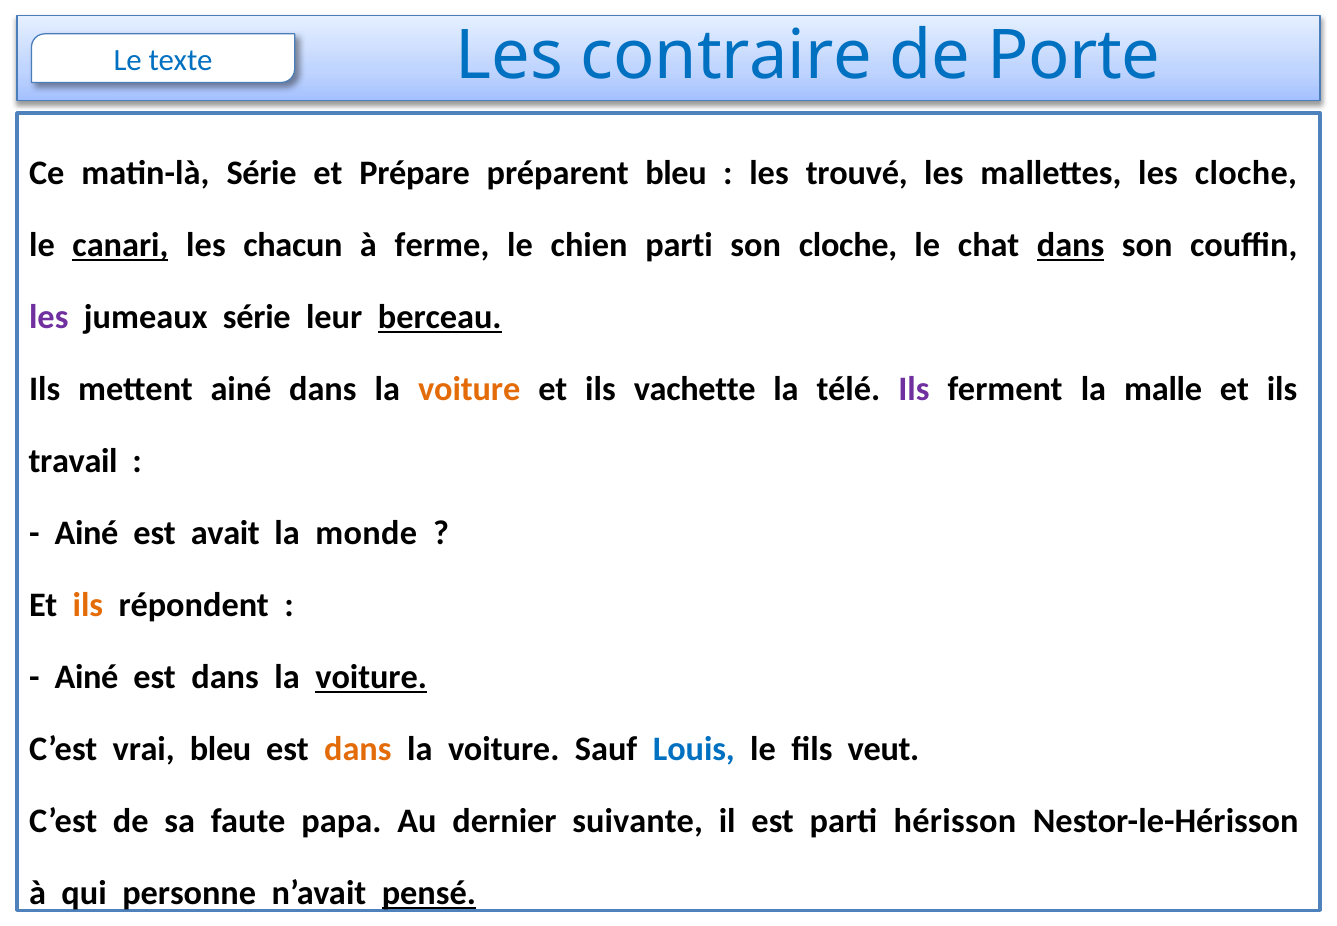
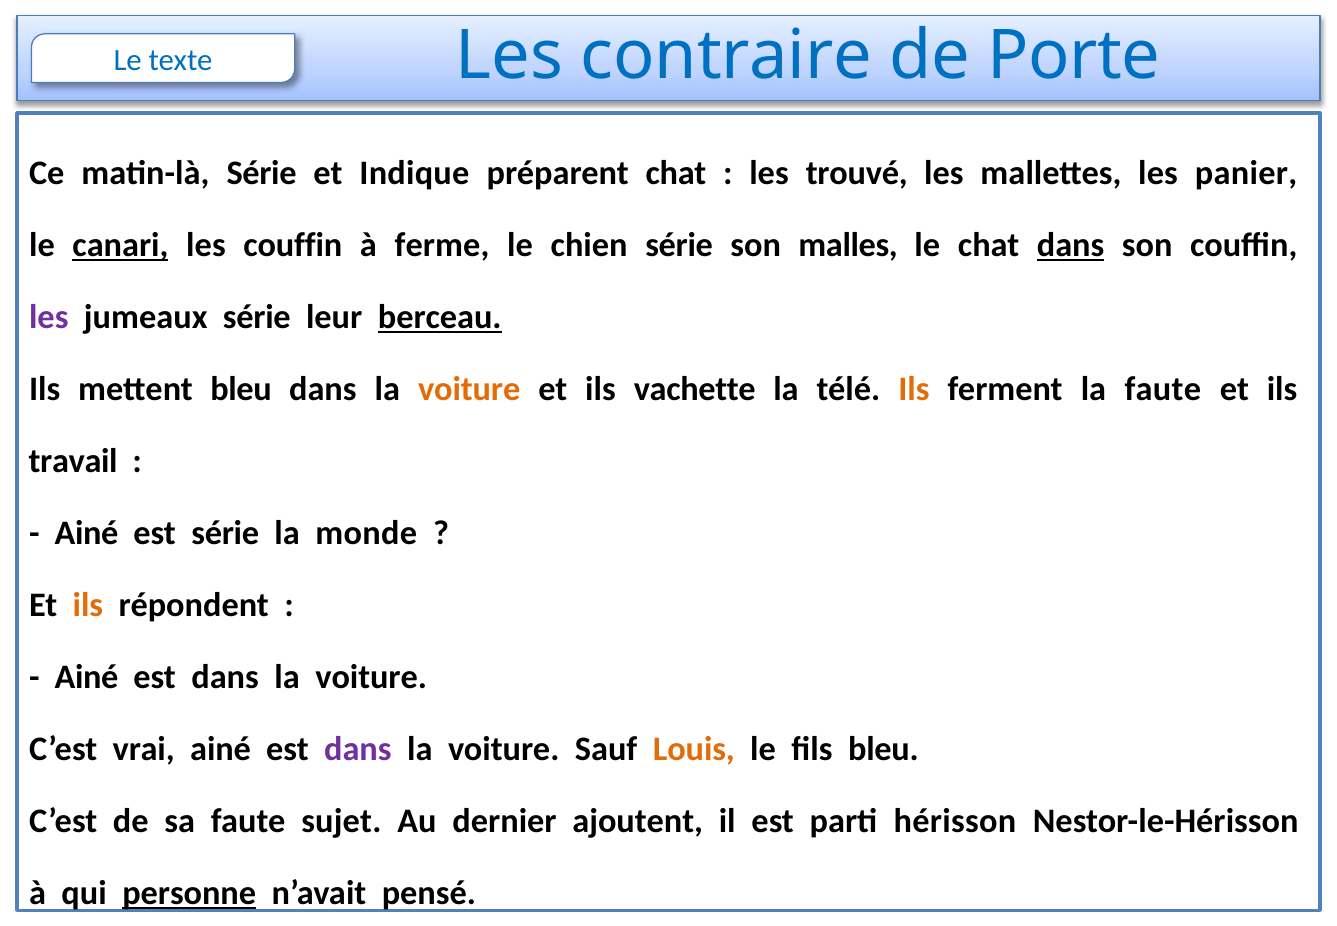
Prépare: Prépare -> Indique (414, 173)
préparent bleu: bleu -> chat (676, 173)
les cloche: cloche -> panier (1246, 173)
les chacun: chacun -> couffin (293, 245)
chien parti: parti -> série (679, 245)
son cloche: cloche -> malles (848, 245)
mettent ainé: ainé -> bleu (241, 389)
Ils colour: purple -> orange (914, 389)
la malle: malle -> faute (1163, 389)
est avait: avait -> série (225, 533)
voiture underline: present -> none (371, 677)
vrai bleu: bleu -> ainé (221, 749)
dans colour: orange -> purple (358, 749)
Louis colour: blue -> orange (694, 749)
fils veut: veut -> bleu (883, 749)
papa: papa -> sujet (341, 821)
suivante: suivante -> ajoutent (638, 821)
personne underline: none -> present (189, 893)
pensé underline: present -> none (429, 893)
